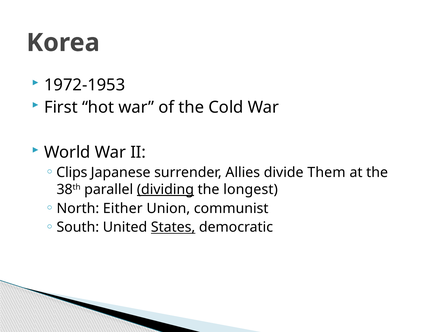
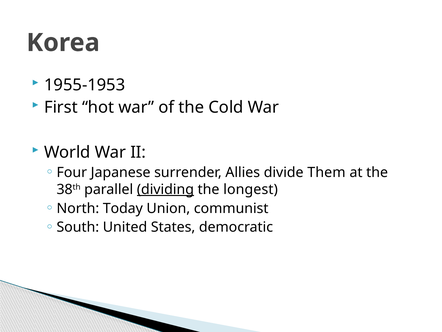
1972-1953: 1972-1953 -> 1955-1953 (85, 85)
Clips: Clips -> Four (72, 172)
Either: Either -> Today (123, 208)
States underline: present -> none (173, 227)
